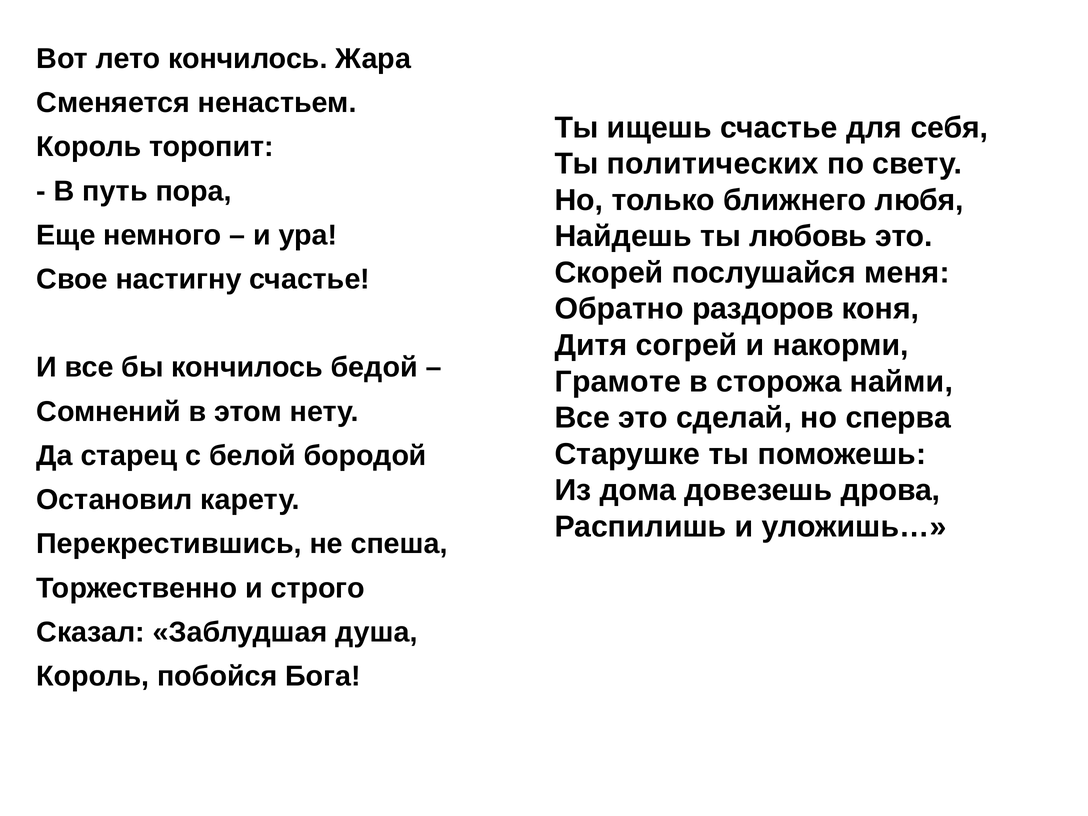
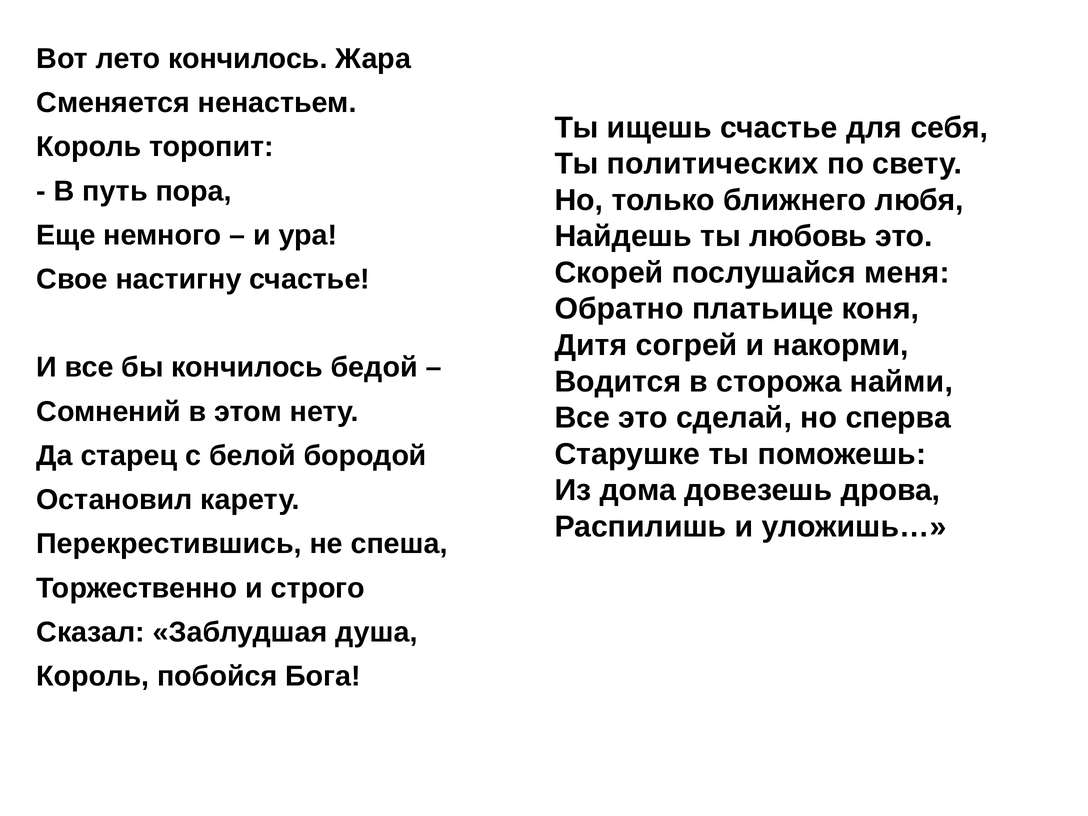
раздоров: раздоров -> платьице (763, 309)
Грамоте: Грамоте -> Водится (618, 382)
